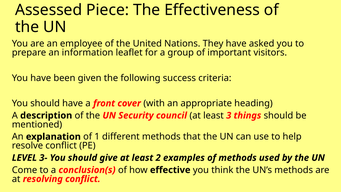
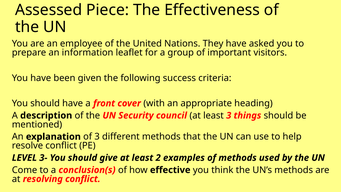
of 1: 1 -> 3 (97, 137)
